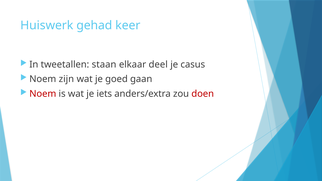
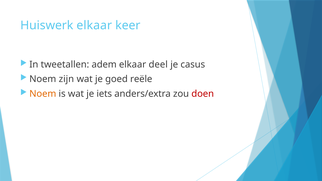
Huiswerk gehad: gehad -> elkaar (94, 25)
staan: staan -> adem (104, 65)
gaan: gaan -> reële (141, 79)
Noem colour: red -> orange (43, 94)
